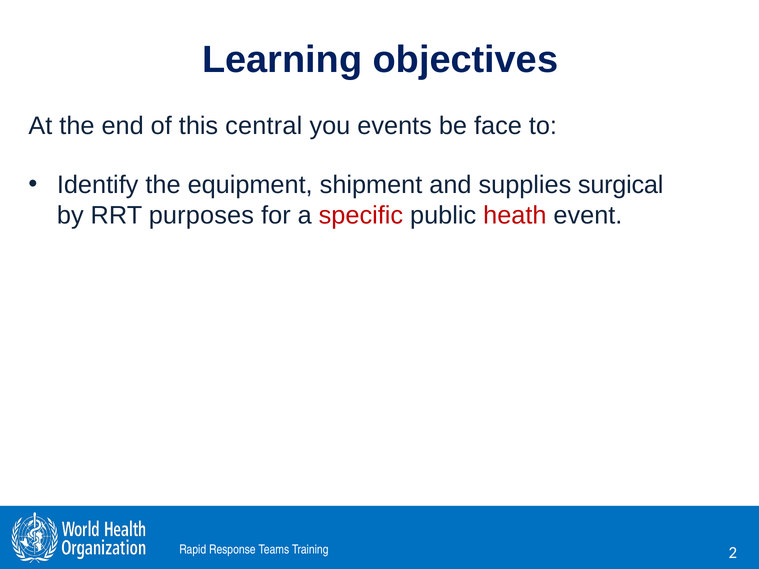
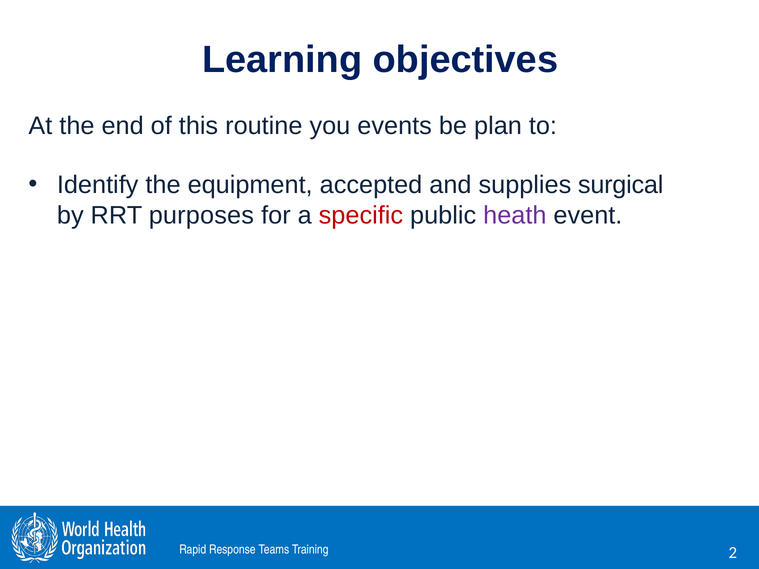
central: central -> routine (264, 126)
face: face -> plan (498, 126)
shipment: shipment -> accepted (371, 185)
heath colour: red -> purple (515, 215)
